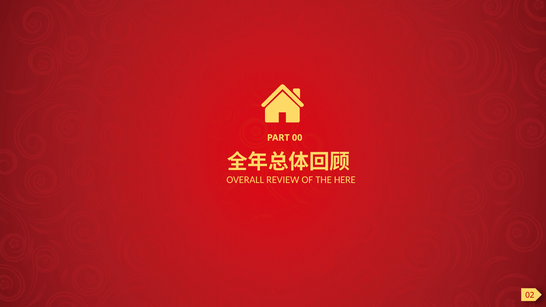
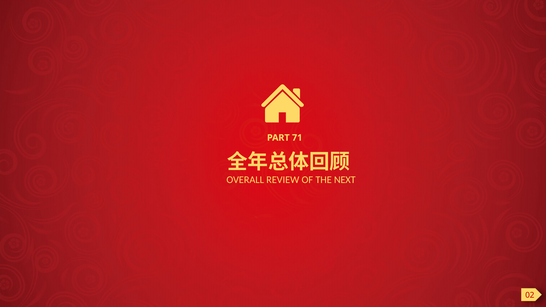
00: 00 -> 71 (297, 138)
HERE: HERE -> NEXT (345, 180)
